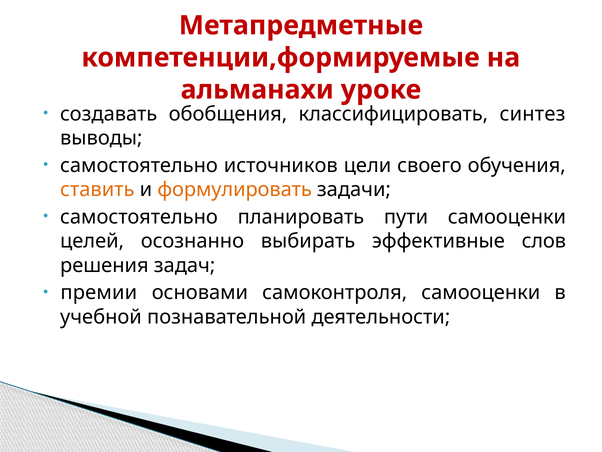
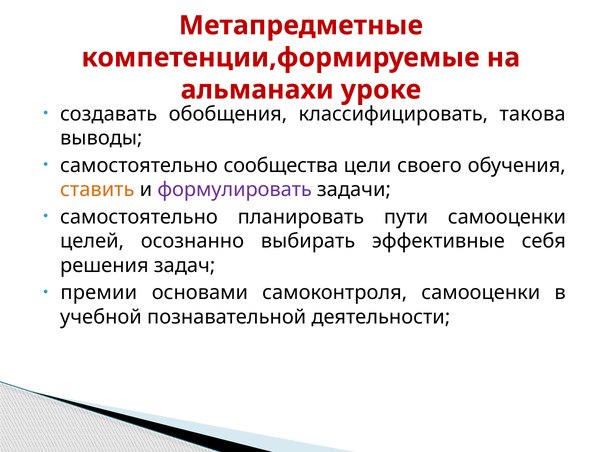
синтез: синтез -> такова (533, 114)
источников: источников -> сообщества (281, 165)
формулировать colour: orange -> purple (235, 190)
слов: слов -> себя (544, 241)
